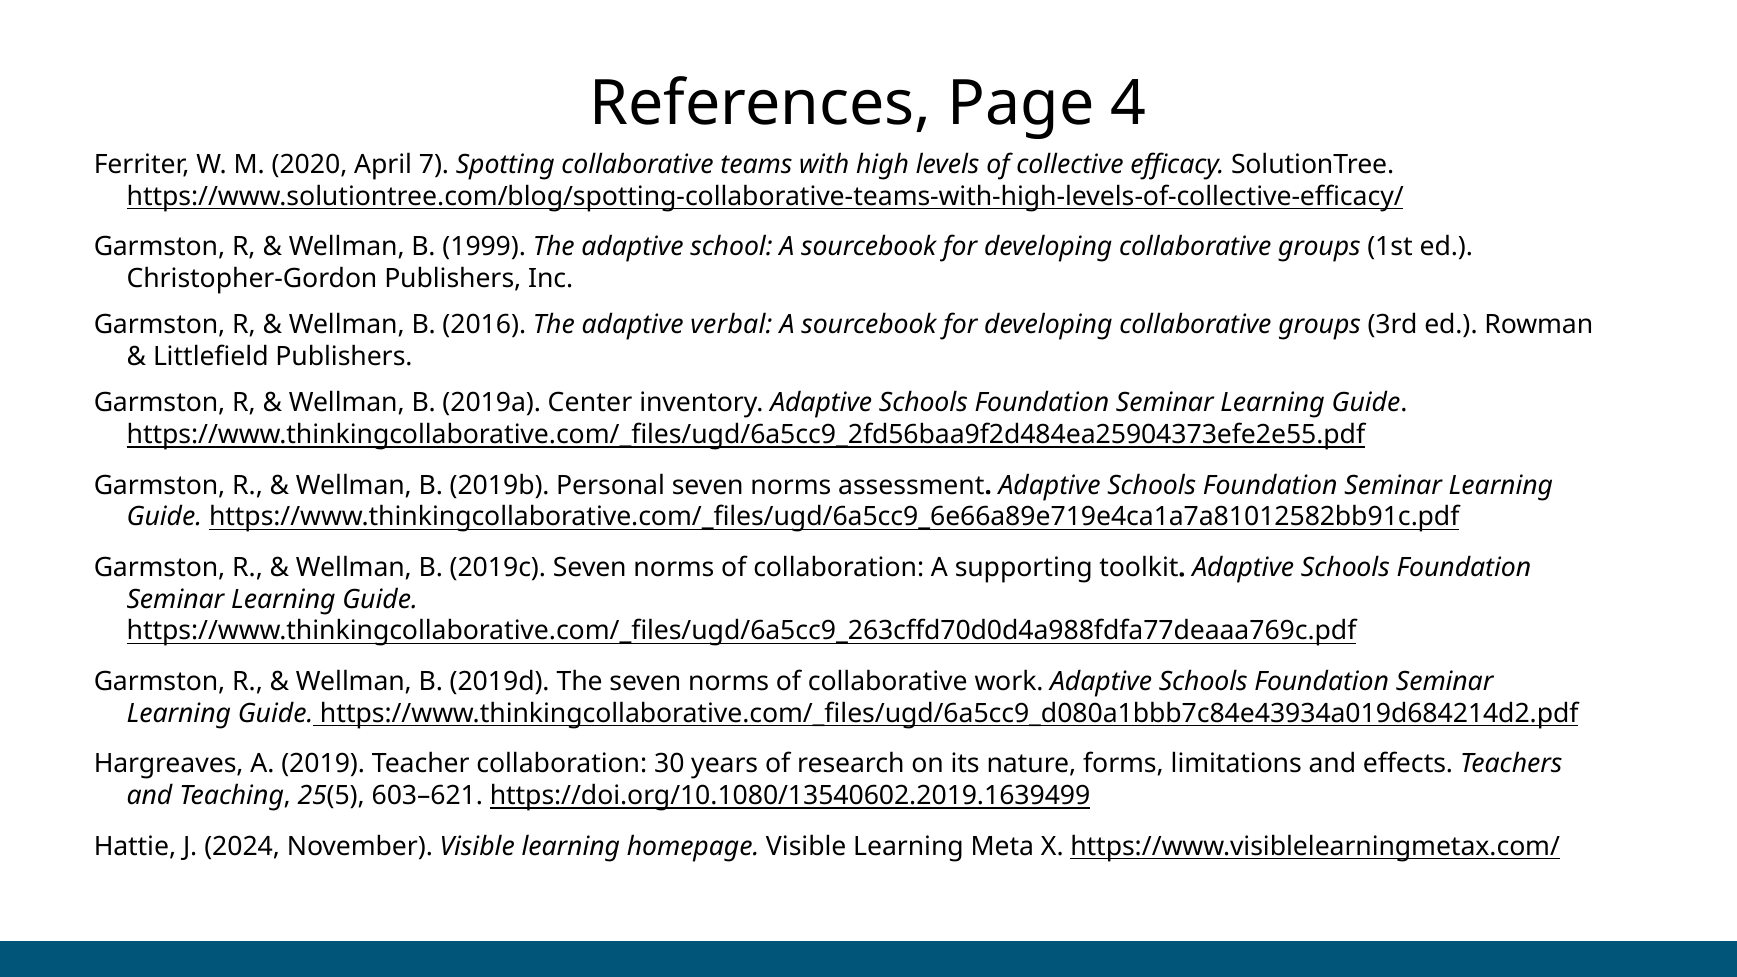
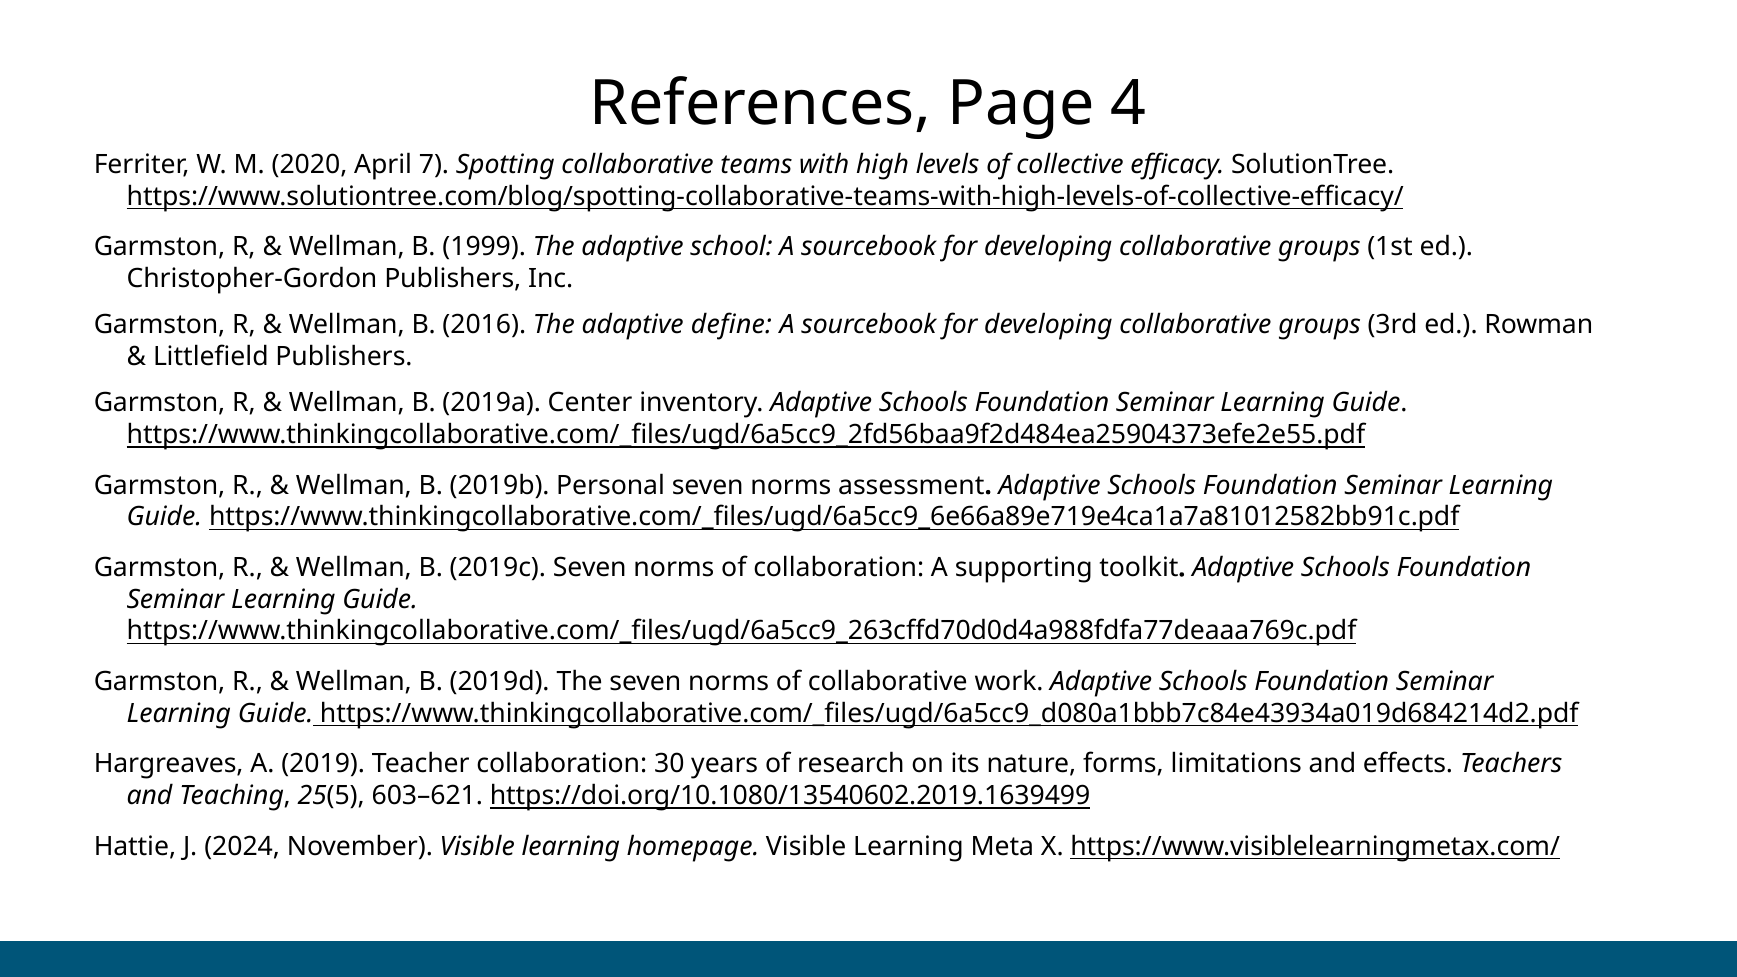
verbal: verbal -> define (731, 325)
